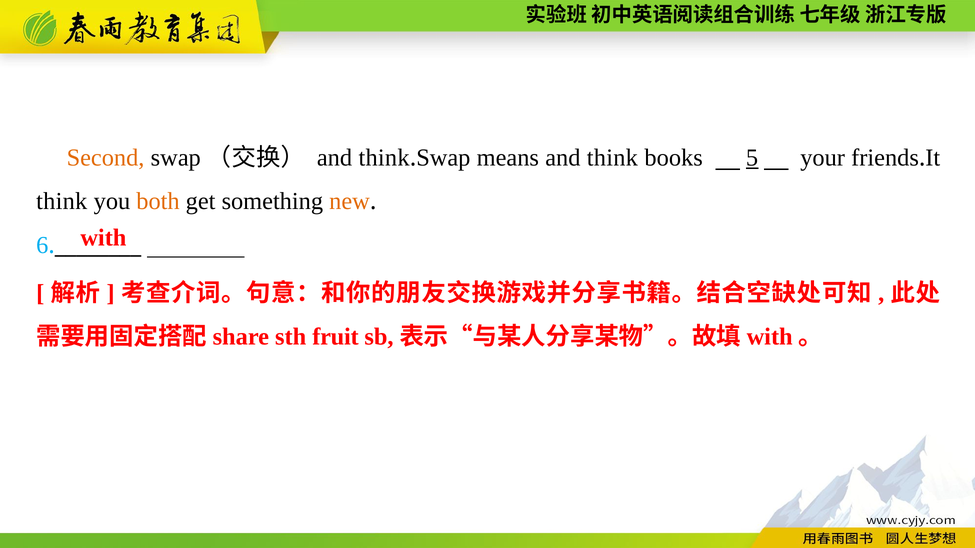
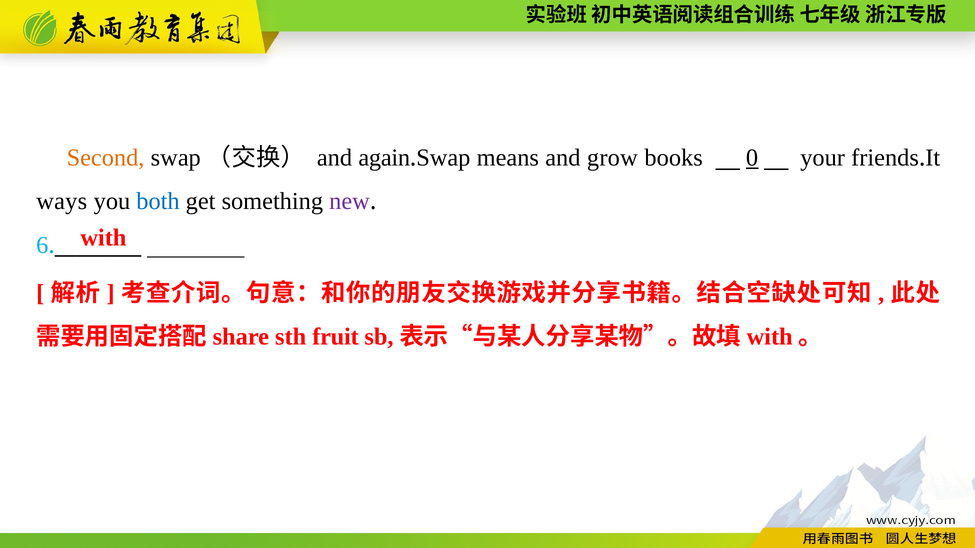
think: think -> again (384, 158)
think: think -> grow (612, 158)
5: 5 -> 0 (752, 158)
think: think -> ways (62, 202)
both colour: orange -> blue (158, 202)
new colour: orange -> purple (350, 202)
